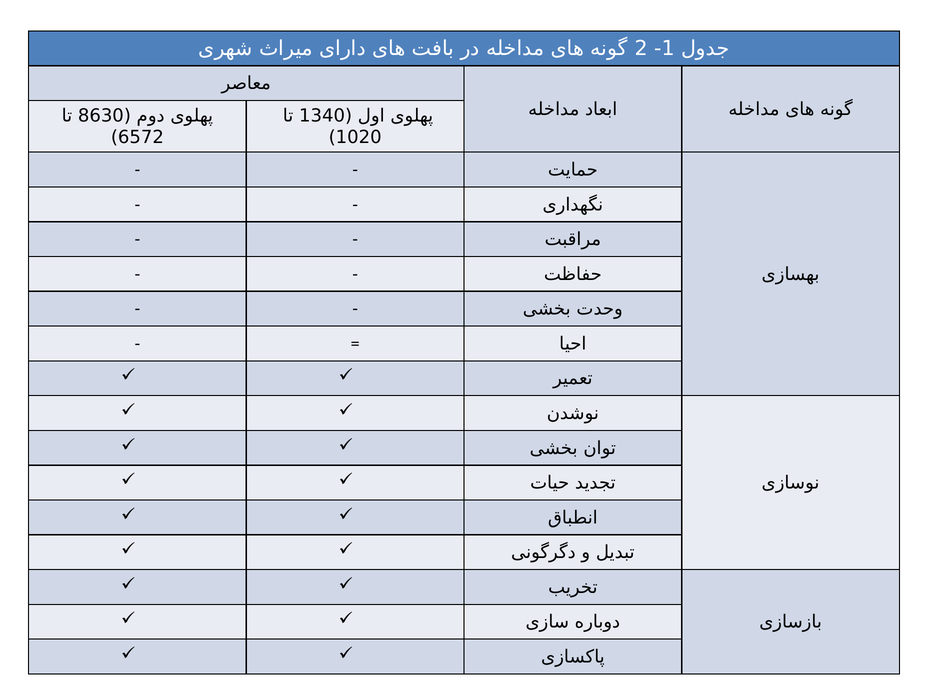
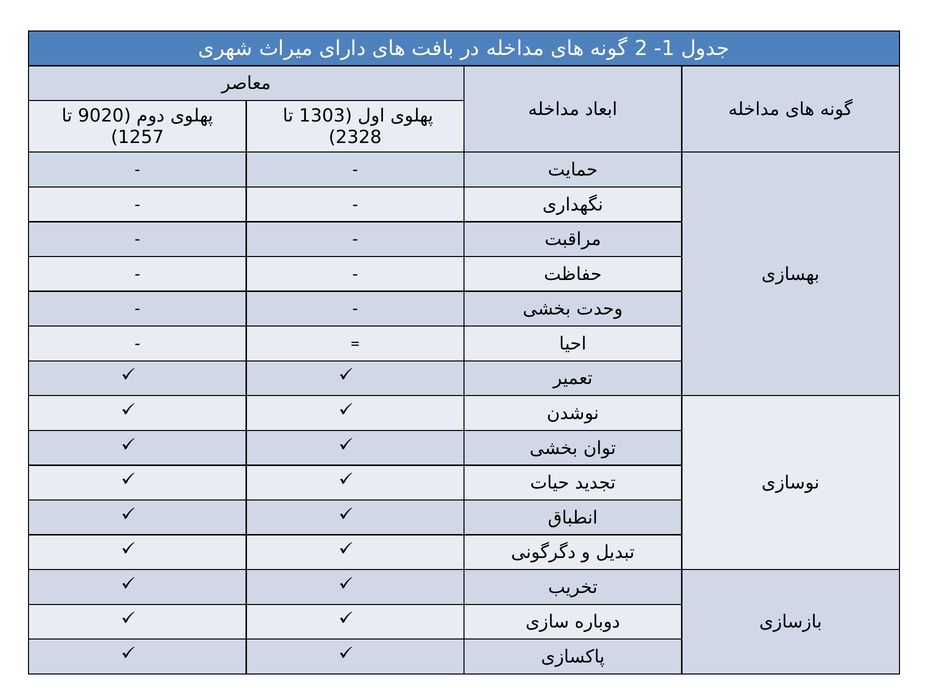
8630: 8630 -> 9020 (101, 116)
1340: 1340 -> 1303 (322, 116)
6572: 6572 -> 1257 (141, 137)
1020: 1020 -> 2328 (359, 137)
